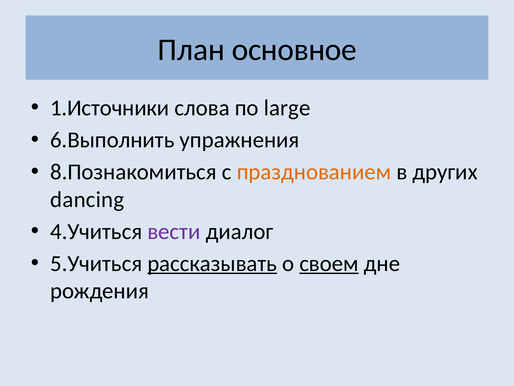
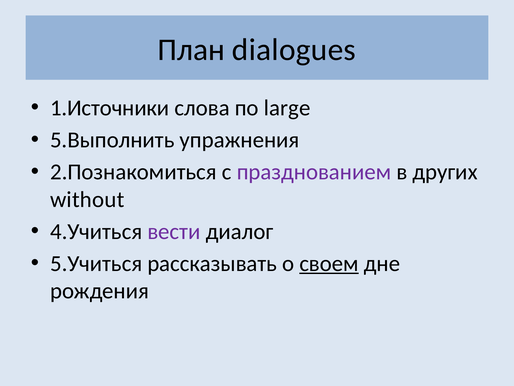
основное: основное -> dialogues (294, 50)
6.Выполнить: 6.Выполнить -> 5.Выполнить (112, 140)
8.Познакомиться: 8.Познакомиться -> 2.Познакомиться (133, 172)
празднованием colour: orange -> purple (314, 172)
dancing: dancing -> without (87, 199)
рассказывать underline: present -> none (212, 263)
